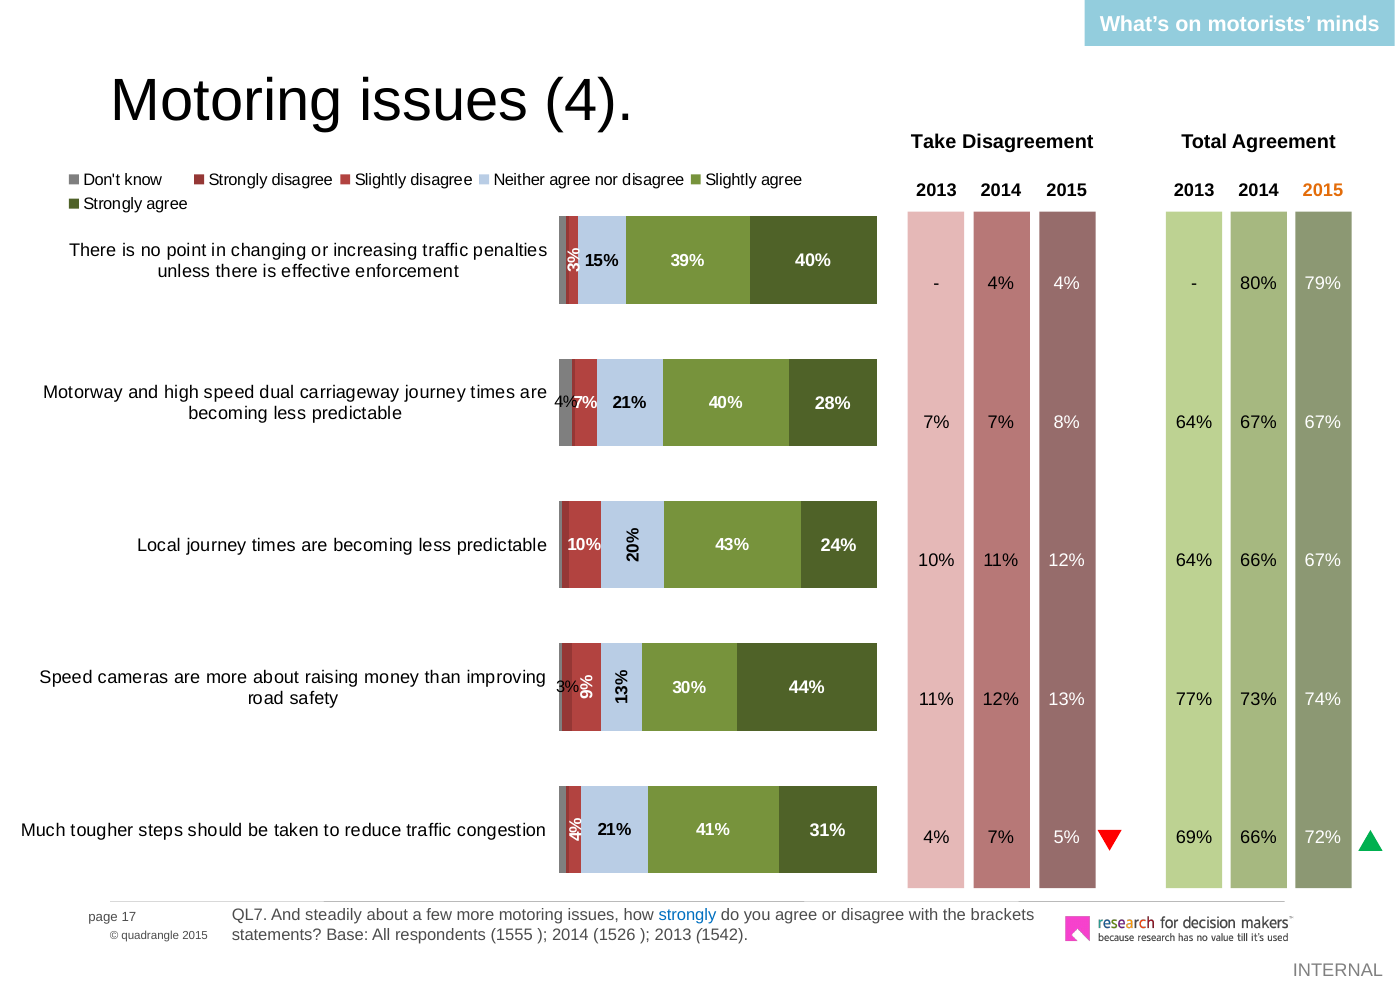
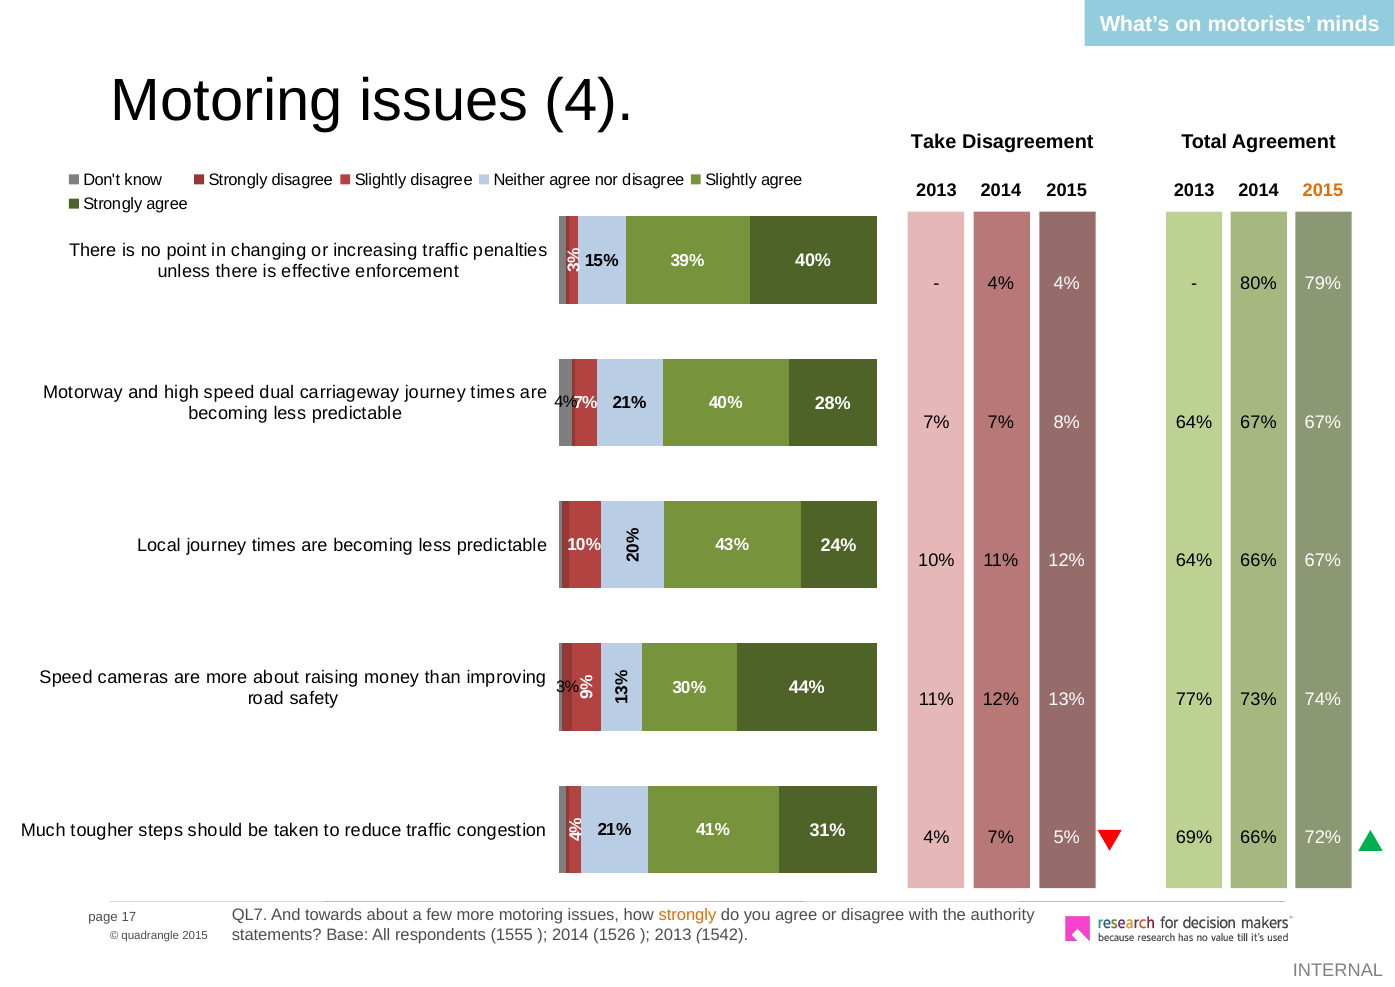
steadily: steadily -> towards (334, 916)
strongly colour: blue -> orange (687, 916)
brackets: brackets -> authority (1003, 916)
